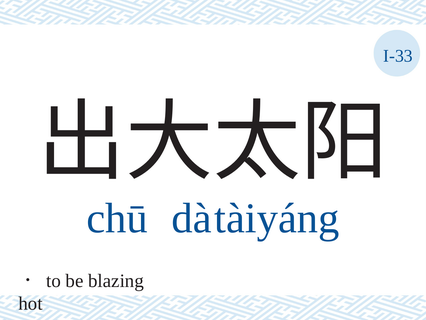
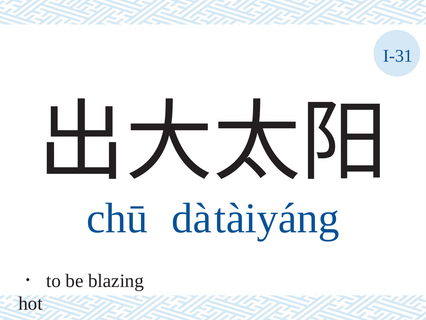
I-33: I-33 -> I-31 (398, 56)
